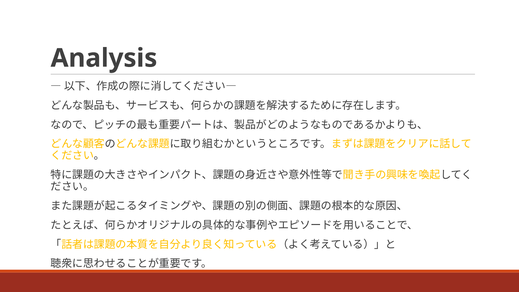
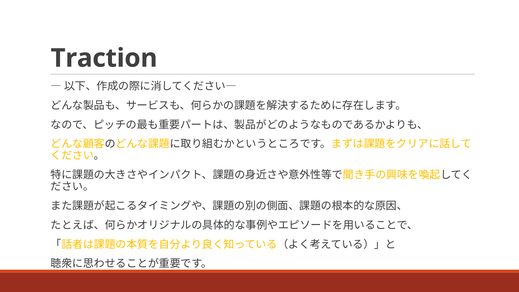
Analysis: Analysis -> Traction (104, 58)
